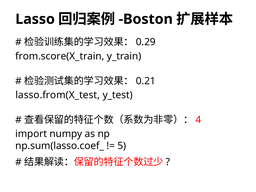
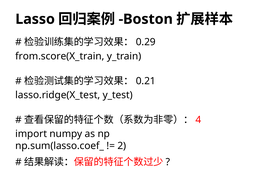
lasso.from(X_test: lasso.from(X_test -> lasso.ridge(X_test (58, 95)
5: 5 -> 2 (122, 146)
